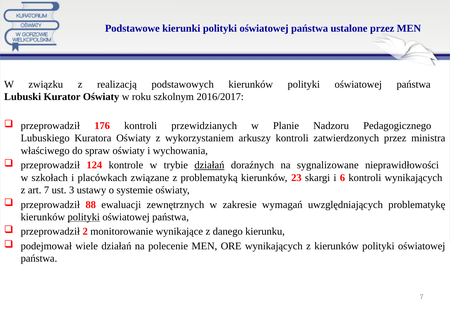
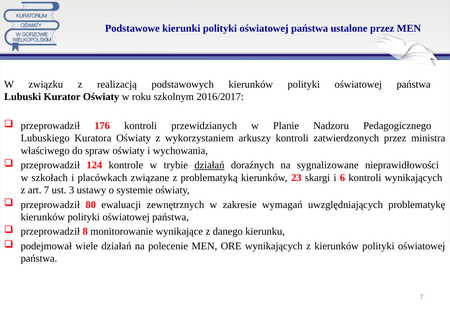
88: 88 -> 80 (91, 205)
polityki underline: present -> none (84, 217)
2: 2 -> 8 (85, 232)
